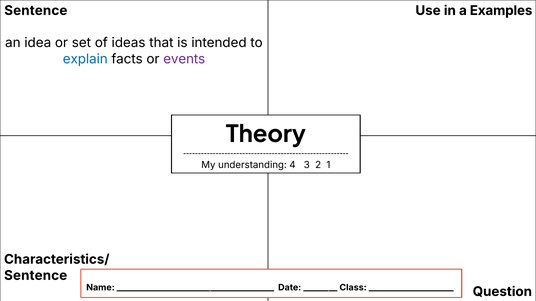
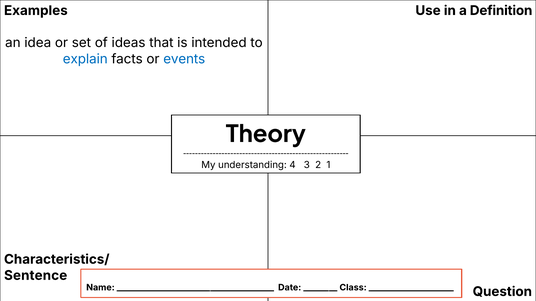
Sentence: Sentence -> Examples (36, 11)
Examples: Examples -> Definition (501, 11)
events colour: purple -> blue (184, 59)
